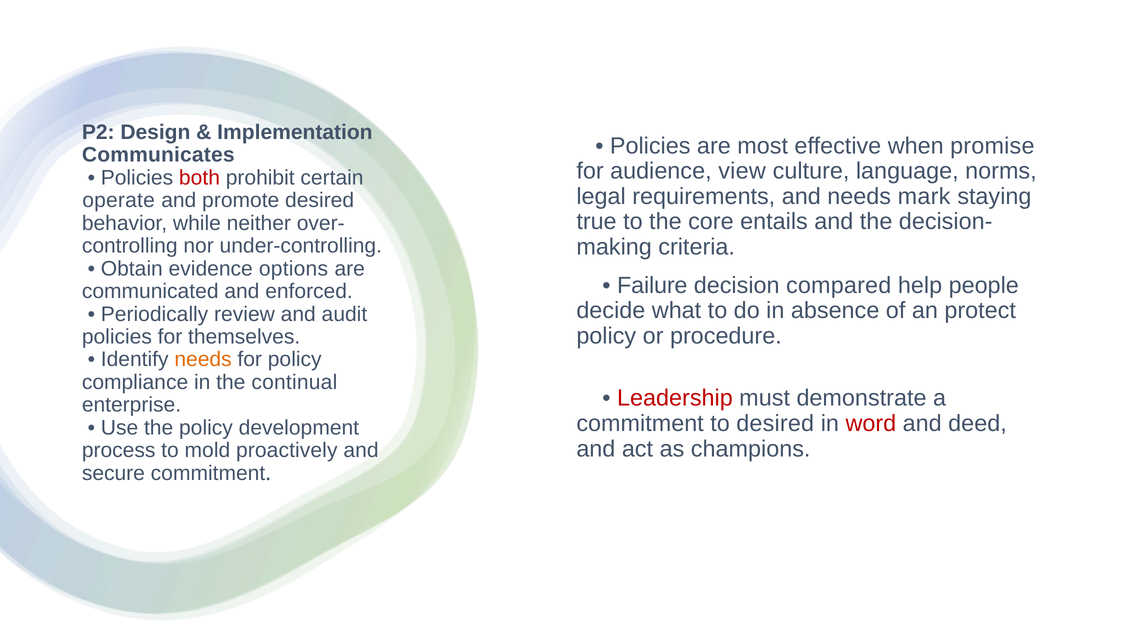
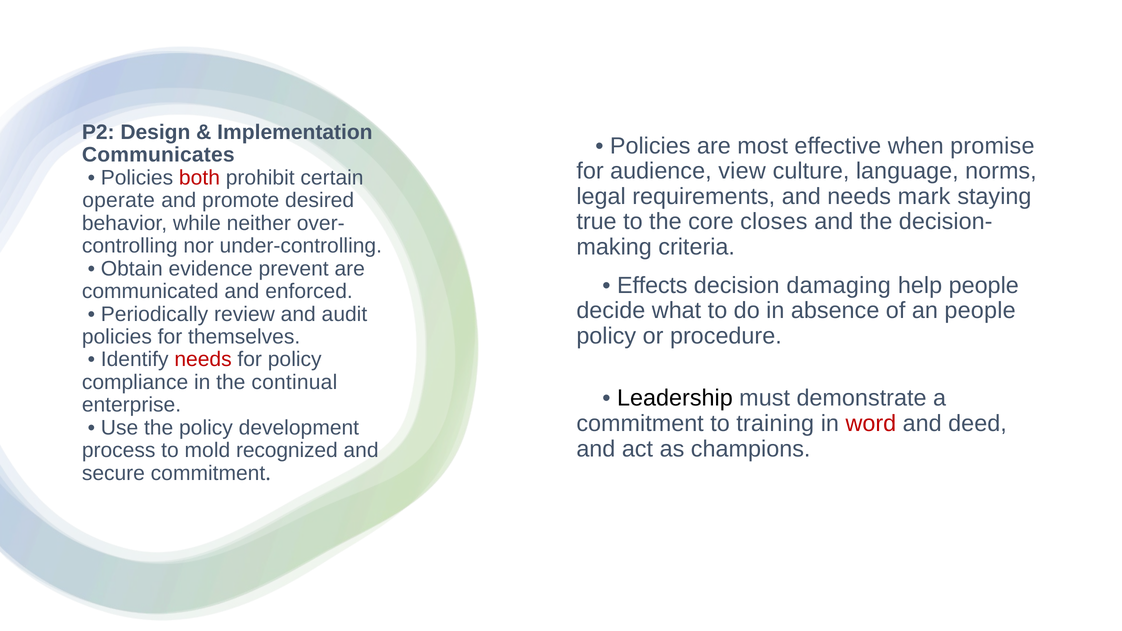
entails: entails -> closes (774, 222)
options: options -> prevent (294, 269)
Failure: Failure -> Effects (652, 285)
compared: compared -> damaging (839, 285)
an protect: protect -> people (980, 311)
needs colour: orange -> red (203, 360)
Leadership colour: red -> black (675, 398)
to desired: desired -> training (775, 424)
proactively: proactively -> recognized (287, 451)
